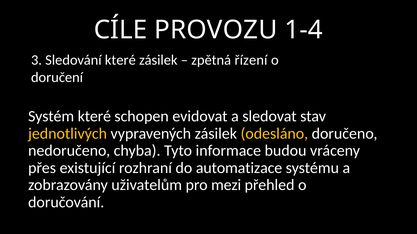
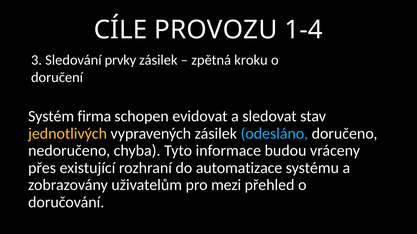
Sledování které: které -> prvky (120, 60)
řízení: řízení -> kroku (251, 60)
Systém které: které -> firma (94, 117)
odesláno colour: yellow -> light blue (274, 134)
